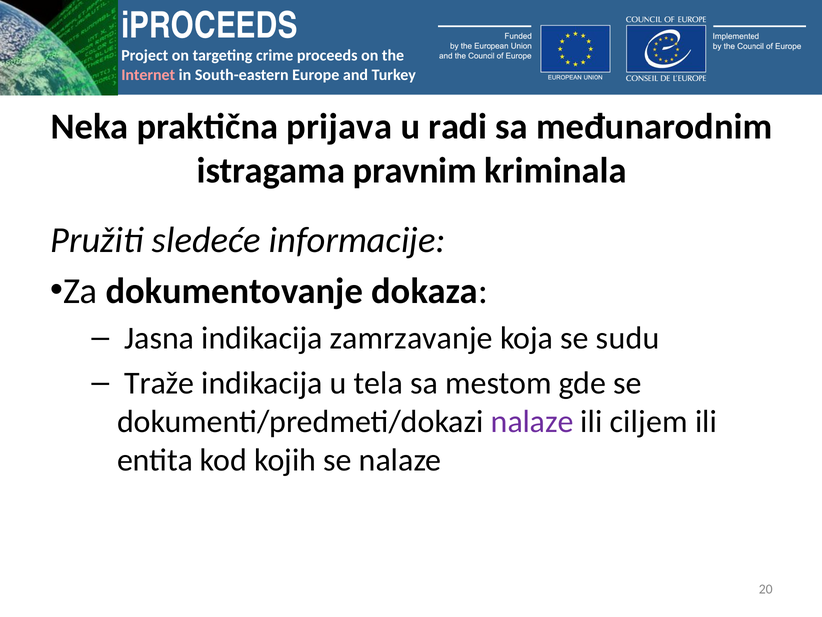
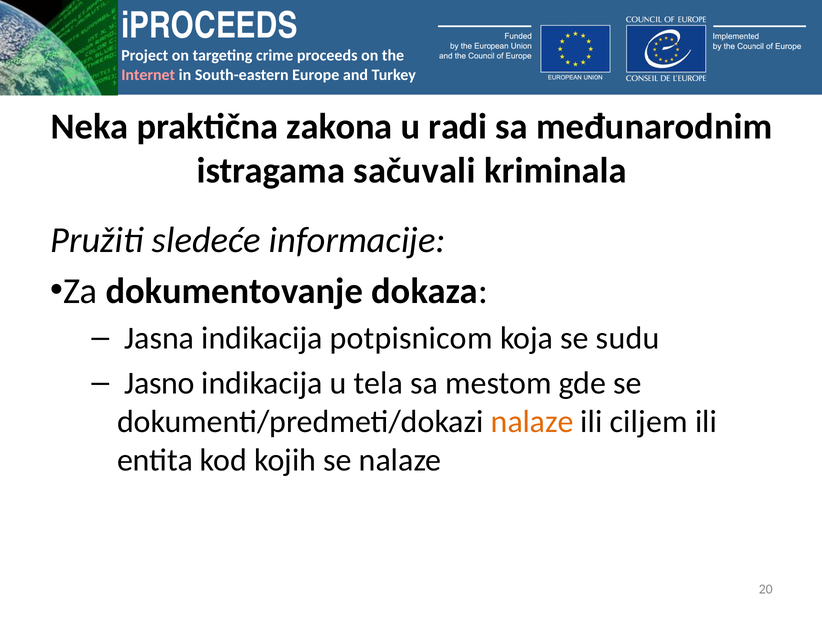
prijava: prijava -> zakona (339, 127)
pravnim: pravnim -> sačuvali (414, 170)
zamrzavanje: zamrzavanje -> potpisnicom (411, 338)
Traže: Traže -> Jasno (159, 383)
nalaze colour: purple -> orange (532, 421)
